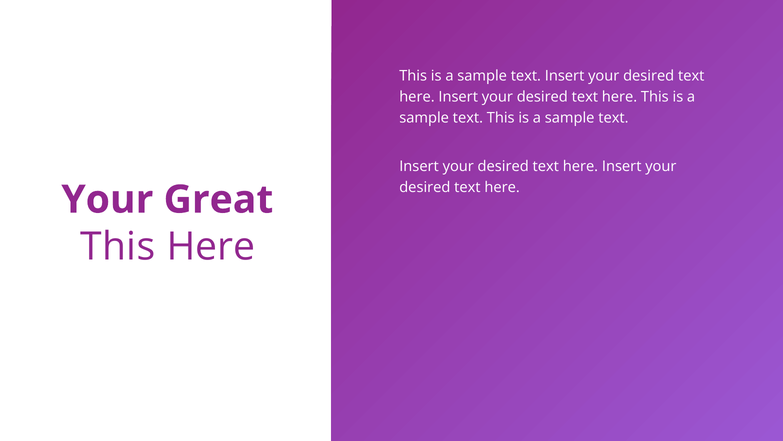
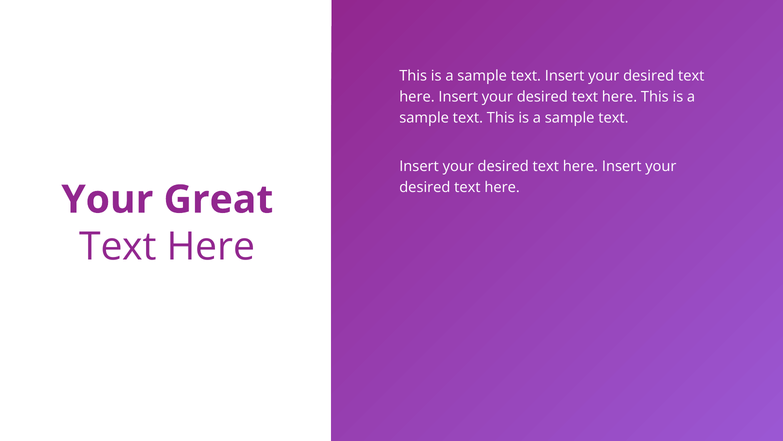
This: This -> Text (118, 246)
